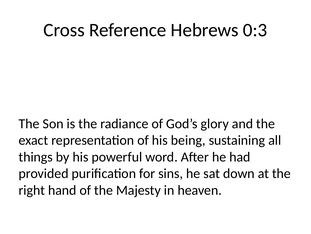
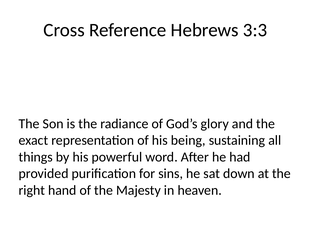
0:3: 0:3 -> 3:3 (255, 30)
